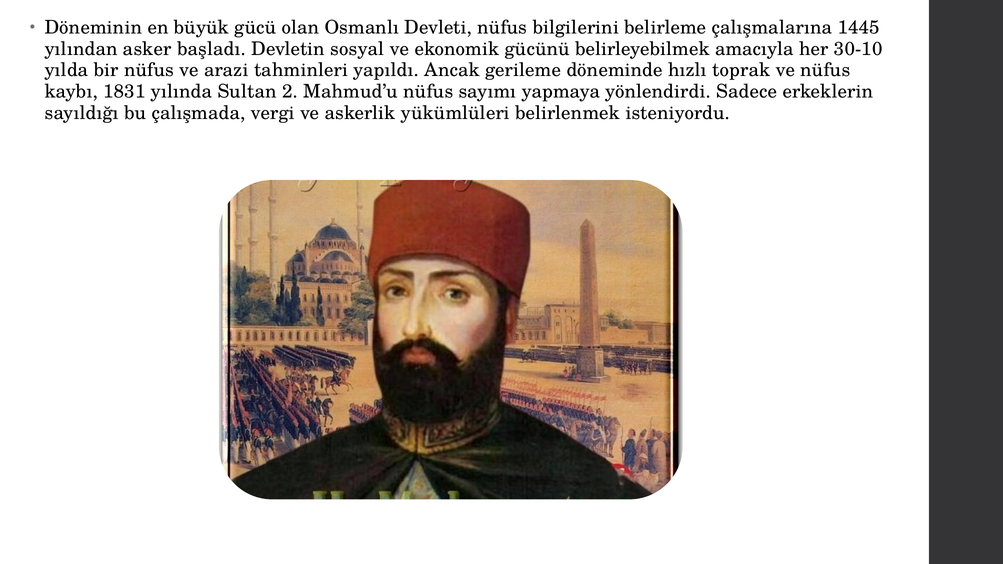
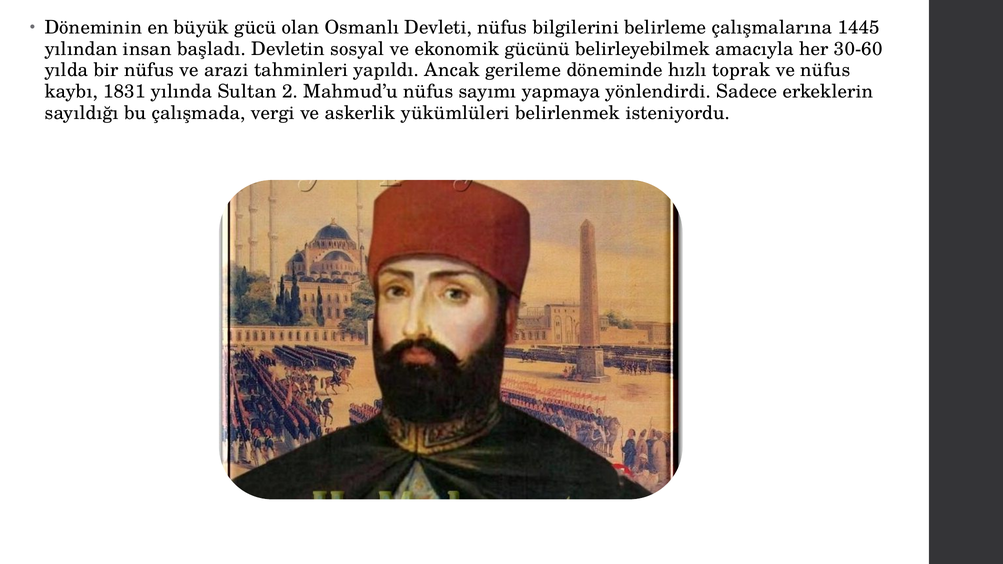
asker: asker -> insan (147, 49)
30-10: 30-10 -> 30-60 (858, 49)
